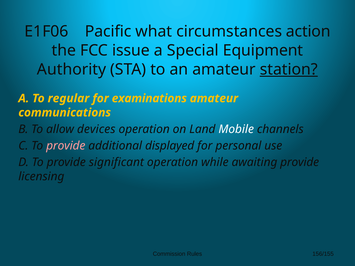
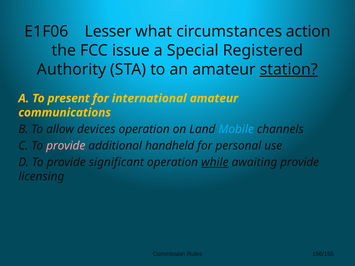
Pacific: Pacific -> Lesser (108, 32)
Equipment: Equipment -> Registered (263, 51)
regular: regular -> present (69, 98)
examinations: examinations -> international (149, 98)
Mobile colour: white -> light blue (236, 129)
displayed: displayed -> handheld (170, 146)
while underline: none -> present (215, 162)
